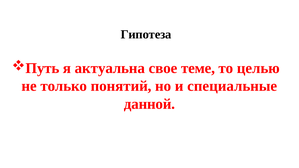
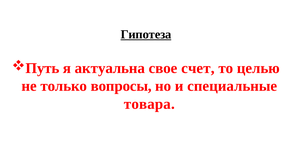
Гипотеза underline: none -> present (146, 34)
теме: теме -> счет (198, 68)
понятий: понятий -> вопросы (121, 86)
данной: данной -> товара (149, 104)
